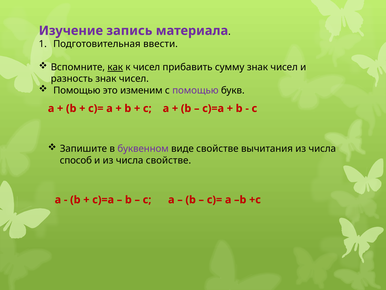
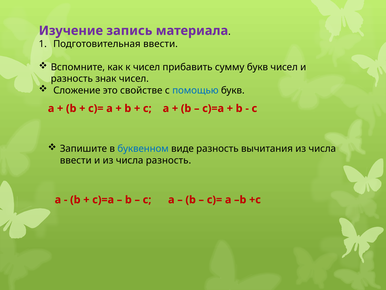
как underline: present -> none (115, 67)
сумму знак: знак -> букв (257, 67)
Помощью: Помощью -> Сложение (77, 90)
изменим: изменим -> свойстве (141, 90)
помощью colour: purple -> blue (195, 90)
буквенном colour: purple -> blue (143, 149)
виде свойстве: свойстве -> разность (217, 149)
способ: способ -> ввести (76, 160)
числа свойстве: свойстве -> разность (168, 160)
